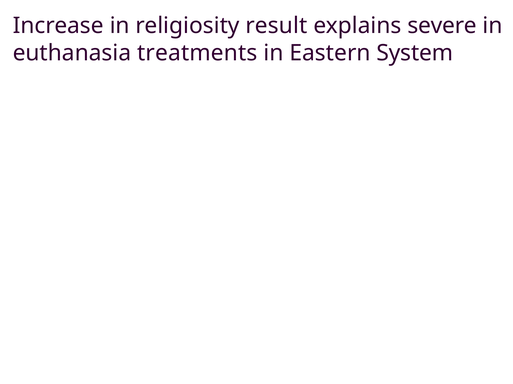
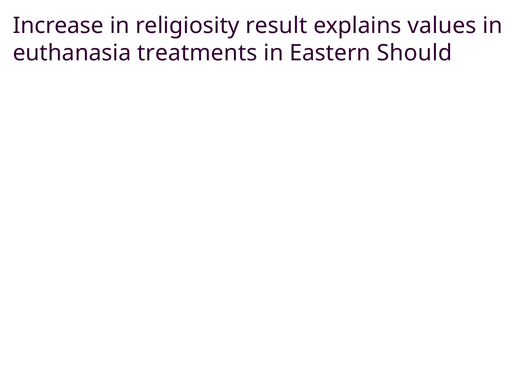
severe: severe -> values (442, 26)
System: System -> Should (415, 53)
